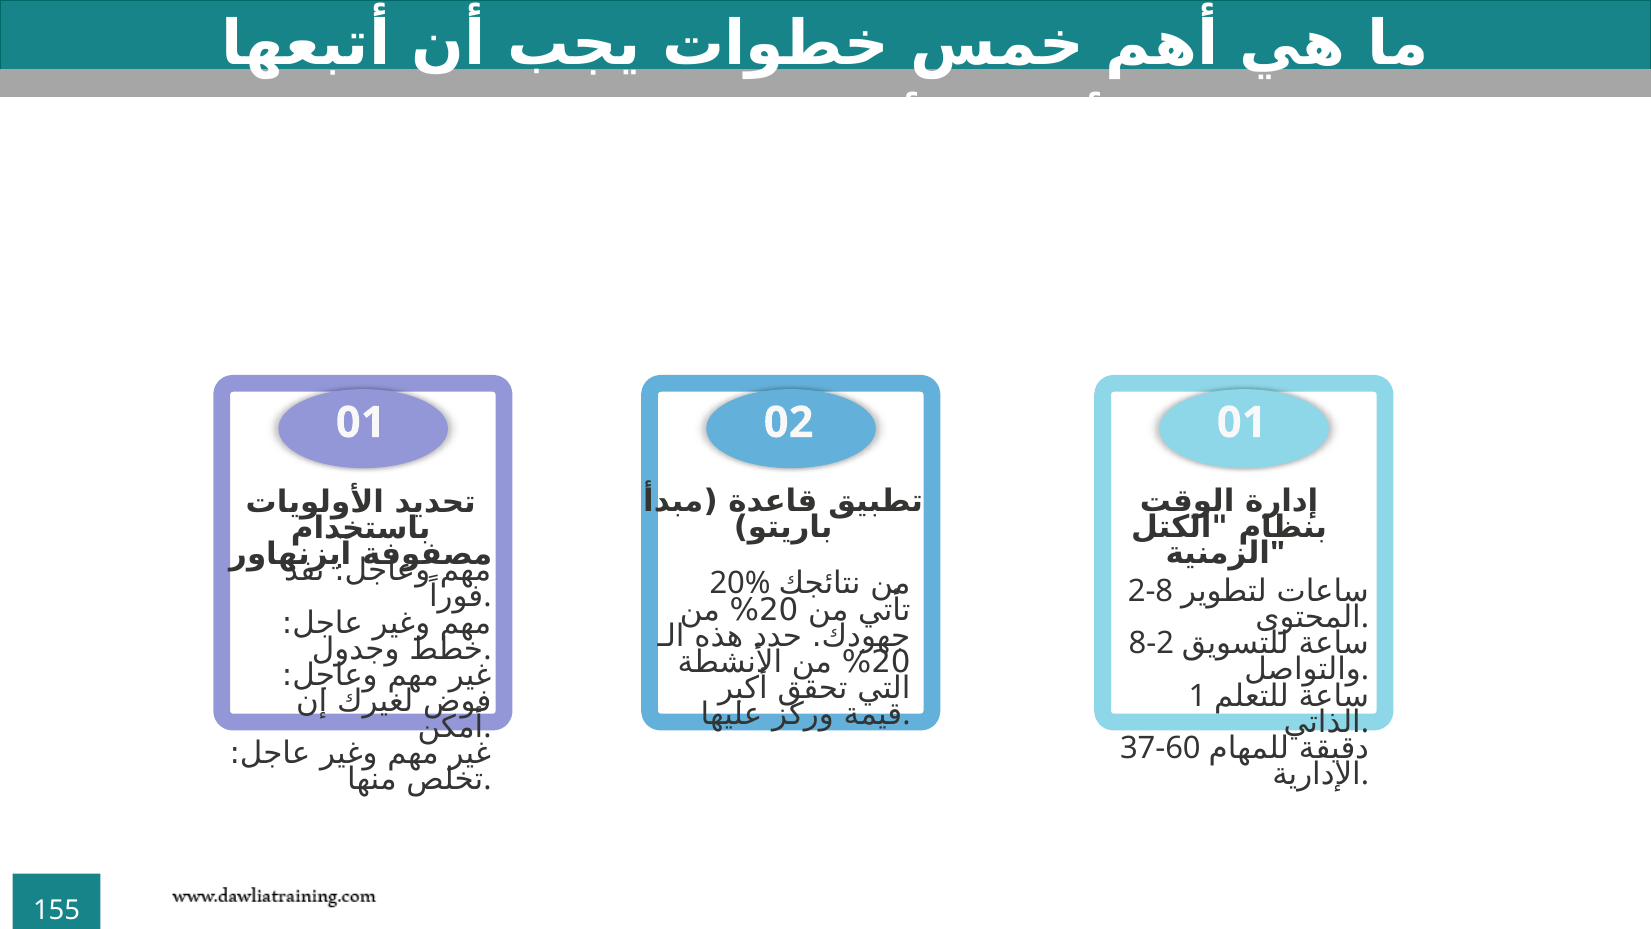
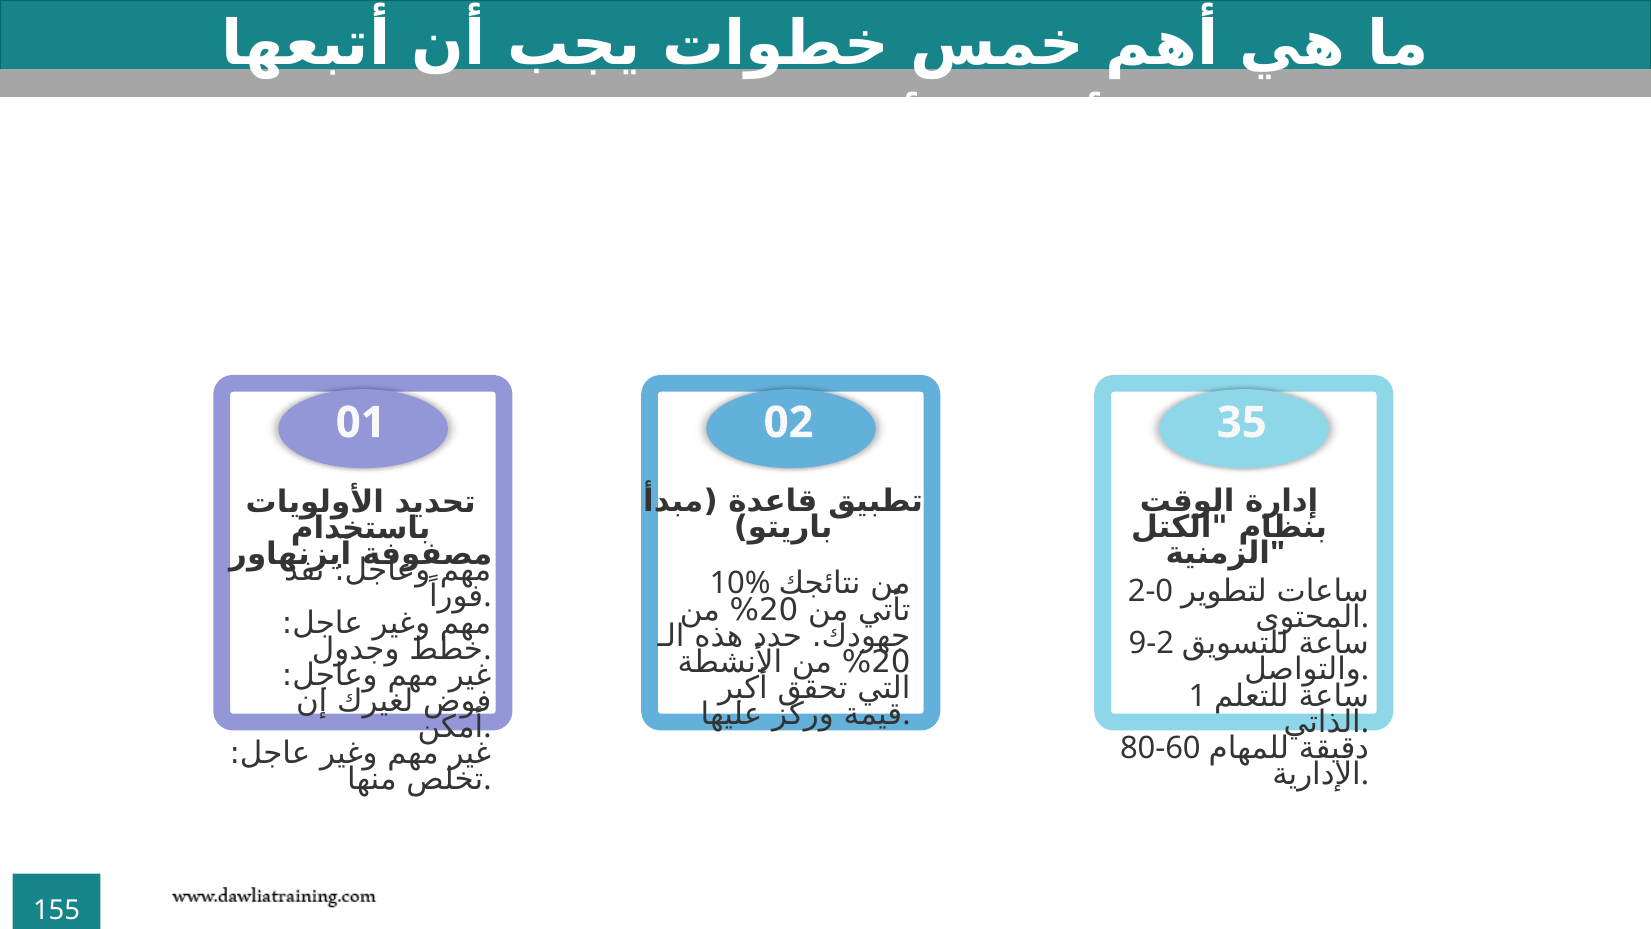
02 01: 01 -> 35 (1242, 423)
20%: 20% -> 10% (740, 583)
2-8: 2-8 -> 2-0 (1150, 591)
8-2: 8-2 -> 9-2 (1151, 643)
37-60: 37-60 -> 80-60 (1160, 748)
